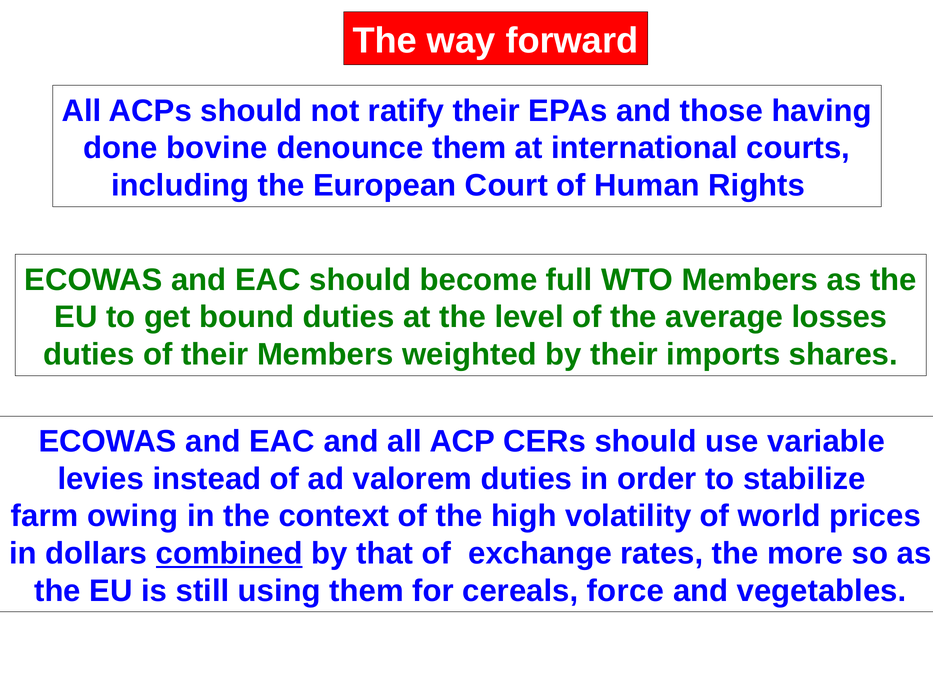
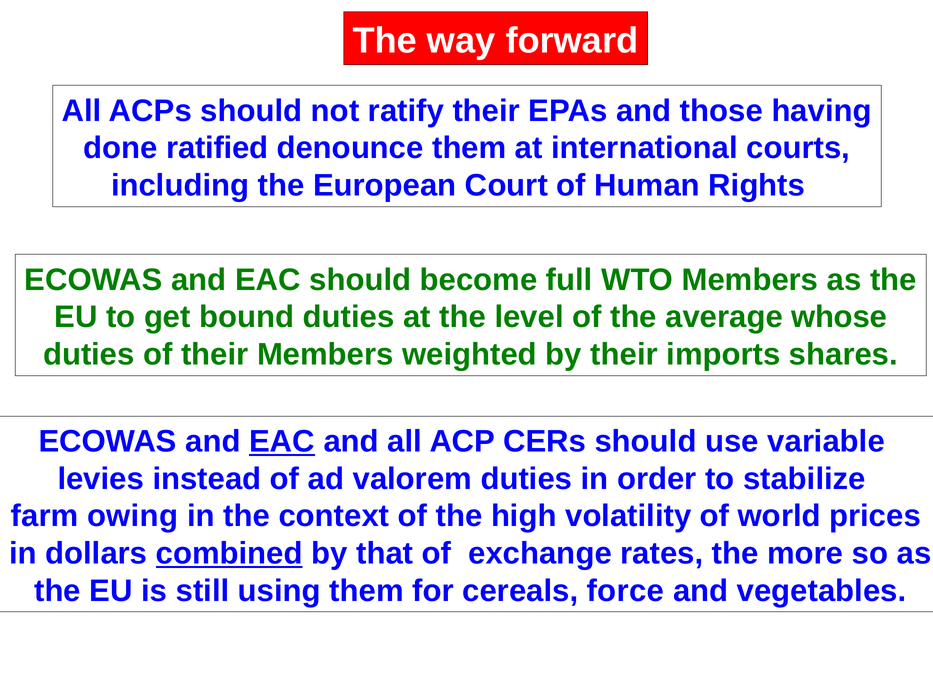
bovine: bovine -> ratified (217, 148)
losses: losses -> whose (839, 317)
EAC underline: none -> present (282, 441)
